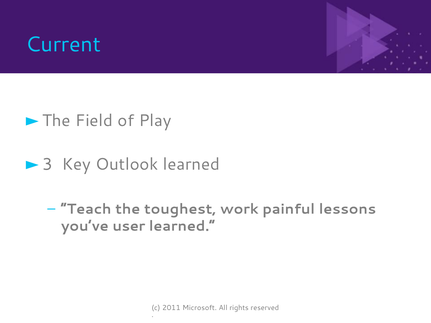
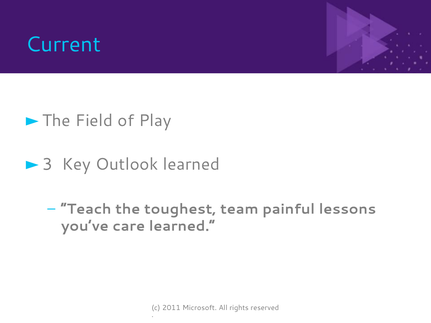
work: work -> team (239, 209)
user: user -> care (129, 226)
